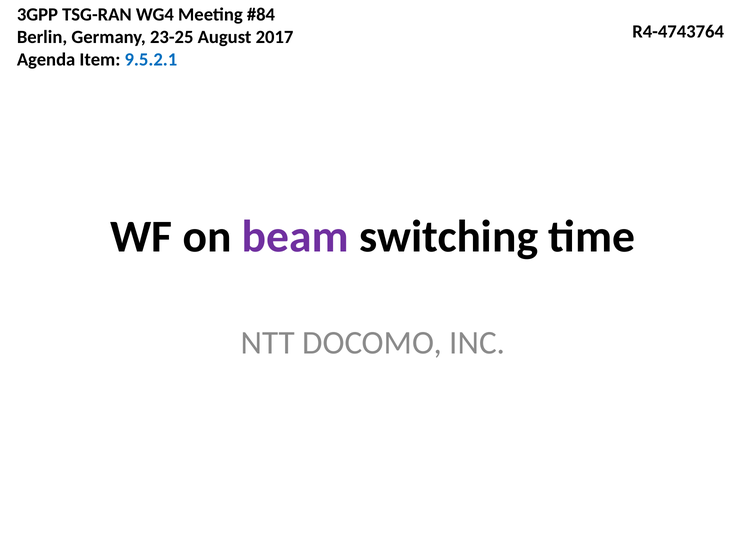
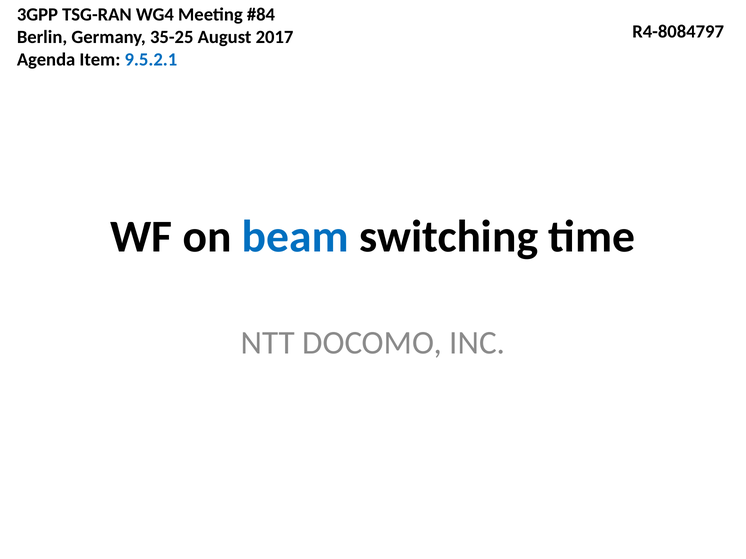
R4-4743764: R4-4743764 -> R4-8084797 (678, 32)
23-25: 23-25 -> 35-25 (172, 37)
beam colour: purple -> blue (295, 237)
